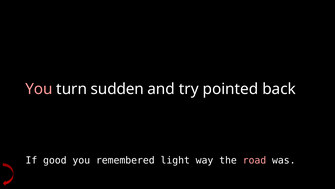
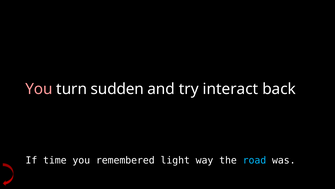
pointed: pointed -> interact (230, 89)
good: good -> time (55, 160)
road colour: pink -> light blue (254, 160)
